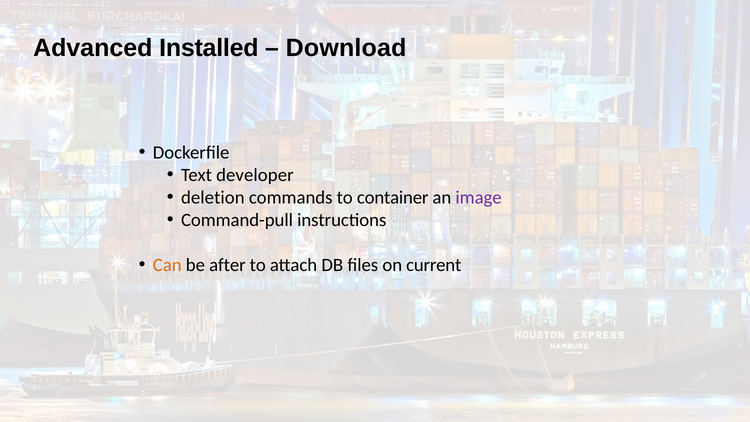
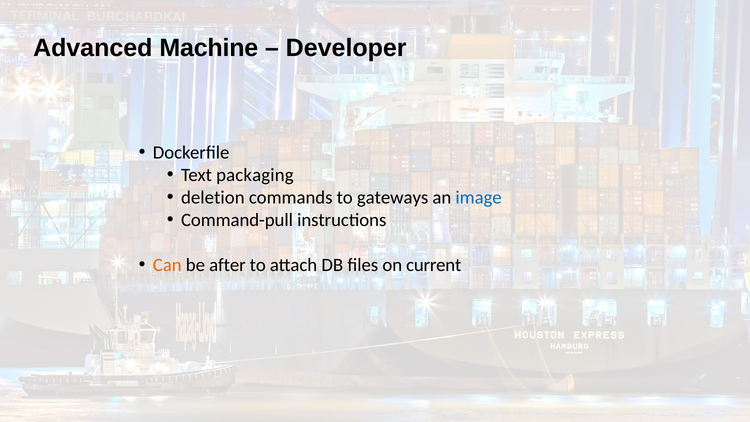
Installed: Installed -> Machine (209, 48)
Download: Download -> Developer (346, 48)
developer: developer -> packaging (255, 175)
container: container -> gateways (393, 197)
image colour: purple -> blue (479, 197)
